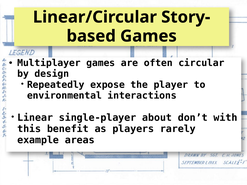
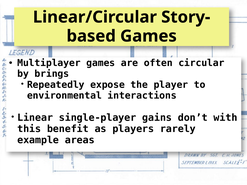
design: design -> brings (52, 74)
about: about -> gains (157, 118)
